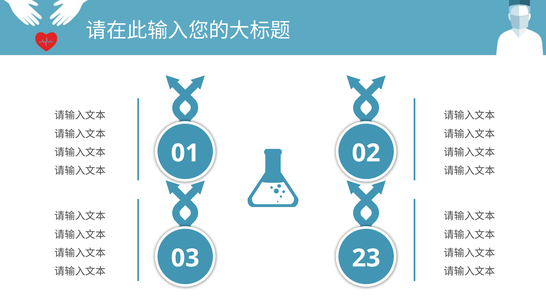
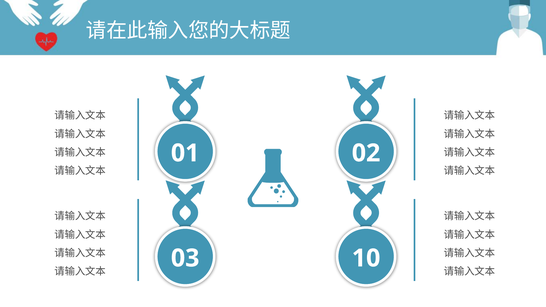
23: 23 -> 10 (366, 258)
